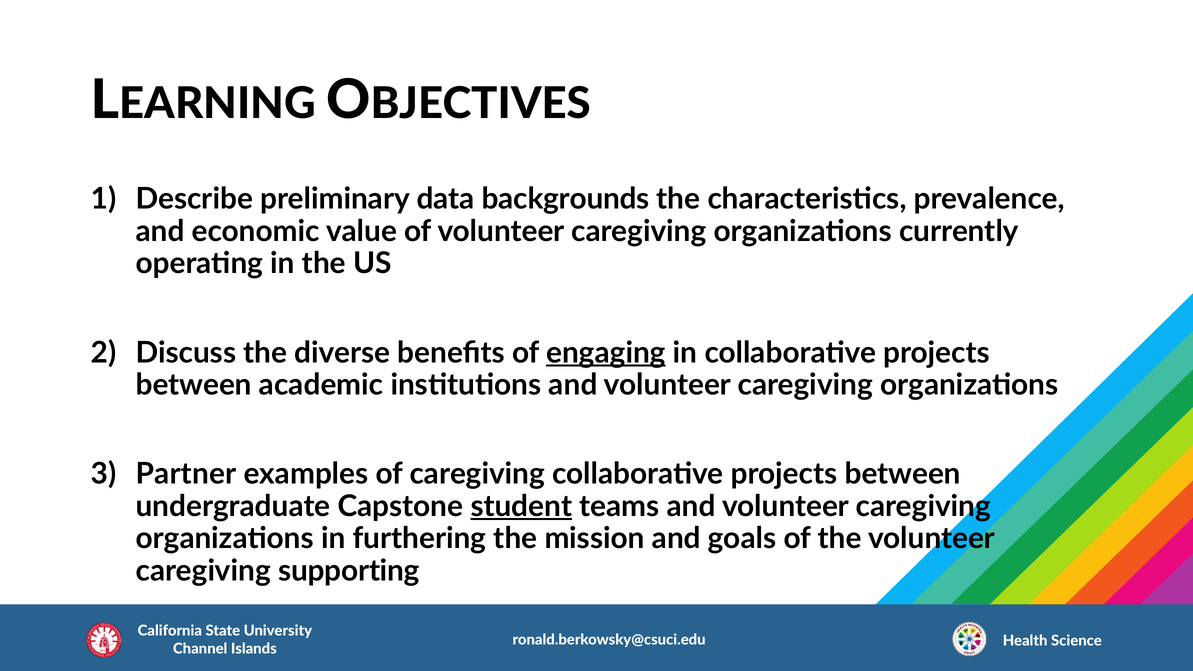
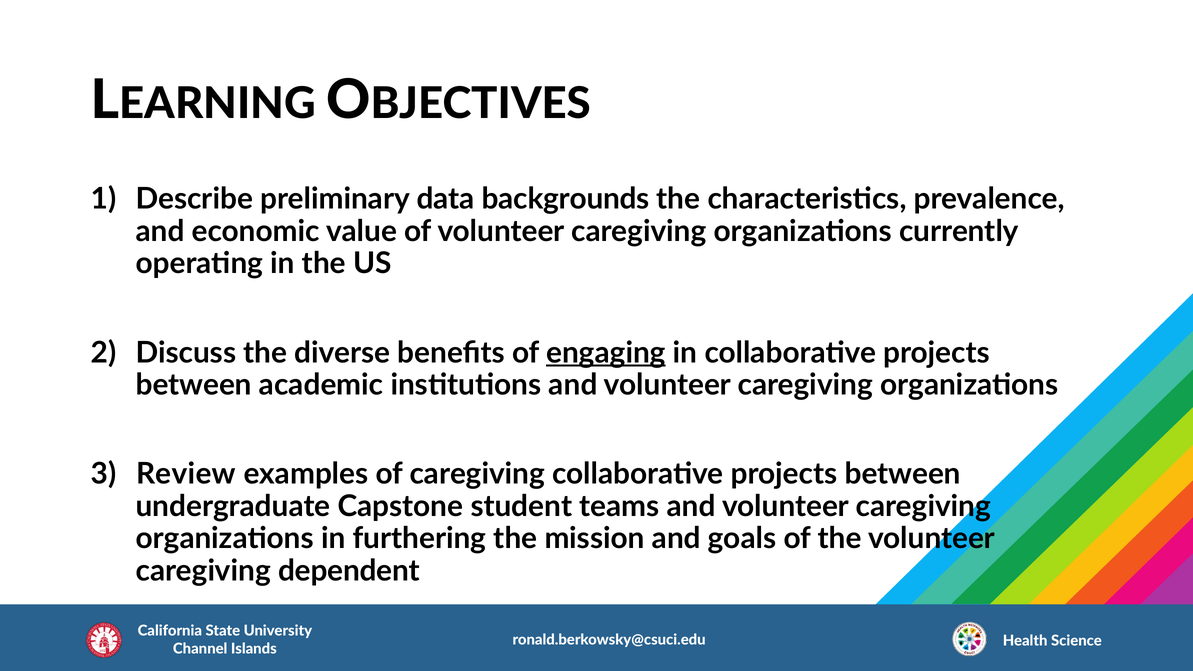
Partner: Partner -> Review (186, 474)
student underline: present -> none (521, 506)
supporting: supporting -> dependent (349, 571)
